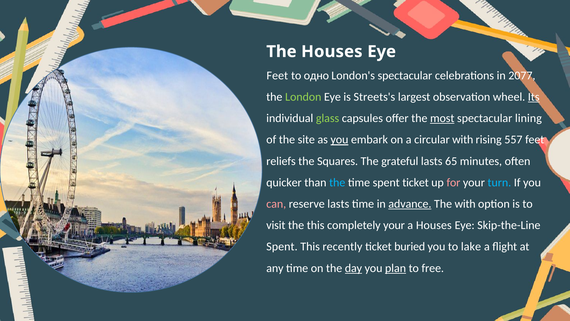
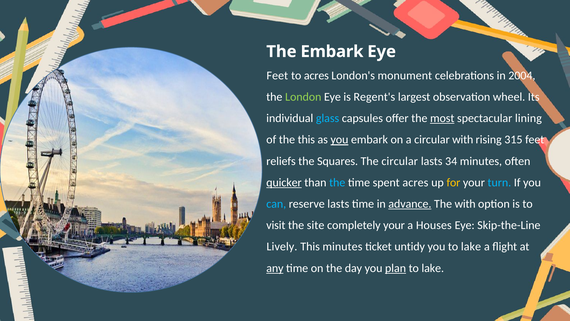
The Houses: Houses -> Embark (332, 52)
to одно: одно -> acres (316, 75)
London's spectacular: spectacular -> monument (405, 75)
2077: 2077 -> 2004 (522, 75)
Streets's: Streets's -> Regent's (374, 97)
Its underline: present -> none (534, 97)
glass colour: light green -> light blue (328, 118)
the site: site -> this (306, 140)
557: 557 -> 315 (513, 140)
The grateful: grateful -> circular (400, 161)
65: 65 -> 34 (451, 161)
quicker underline: none -> present (284, 182)
spent ticket: ticket -> acres (415, 182)
for colour: pink -> yellow (453, 182)
can colour: pink -> light blue (276, 204)
the this: this -> site (316, 225)
Spent: Spent -> Lively (282, 246)
This recently: recently -> minutes (342, 246)
buried: buried -> untidy (410, 246)
any underline: none -> present (275, 268)
day underline: present -> none (353, 268)
free: free -> lake (433, 268)
